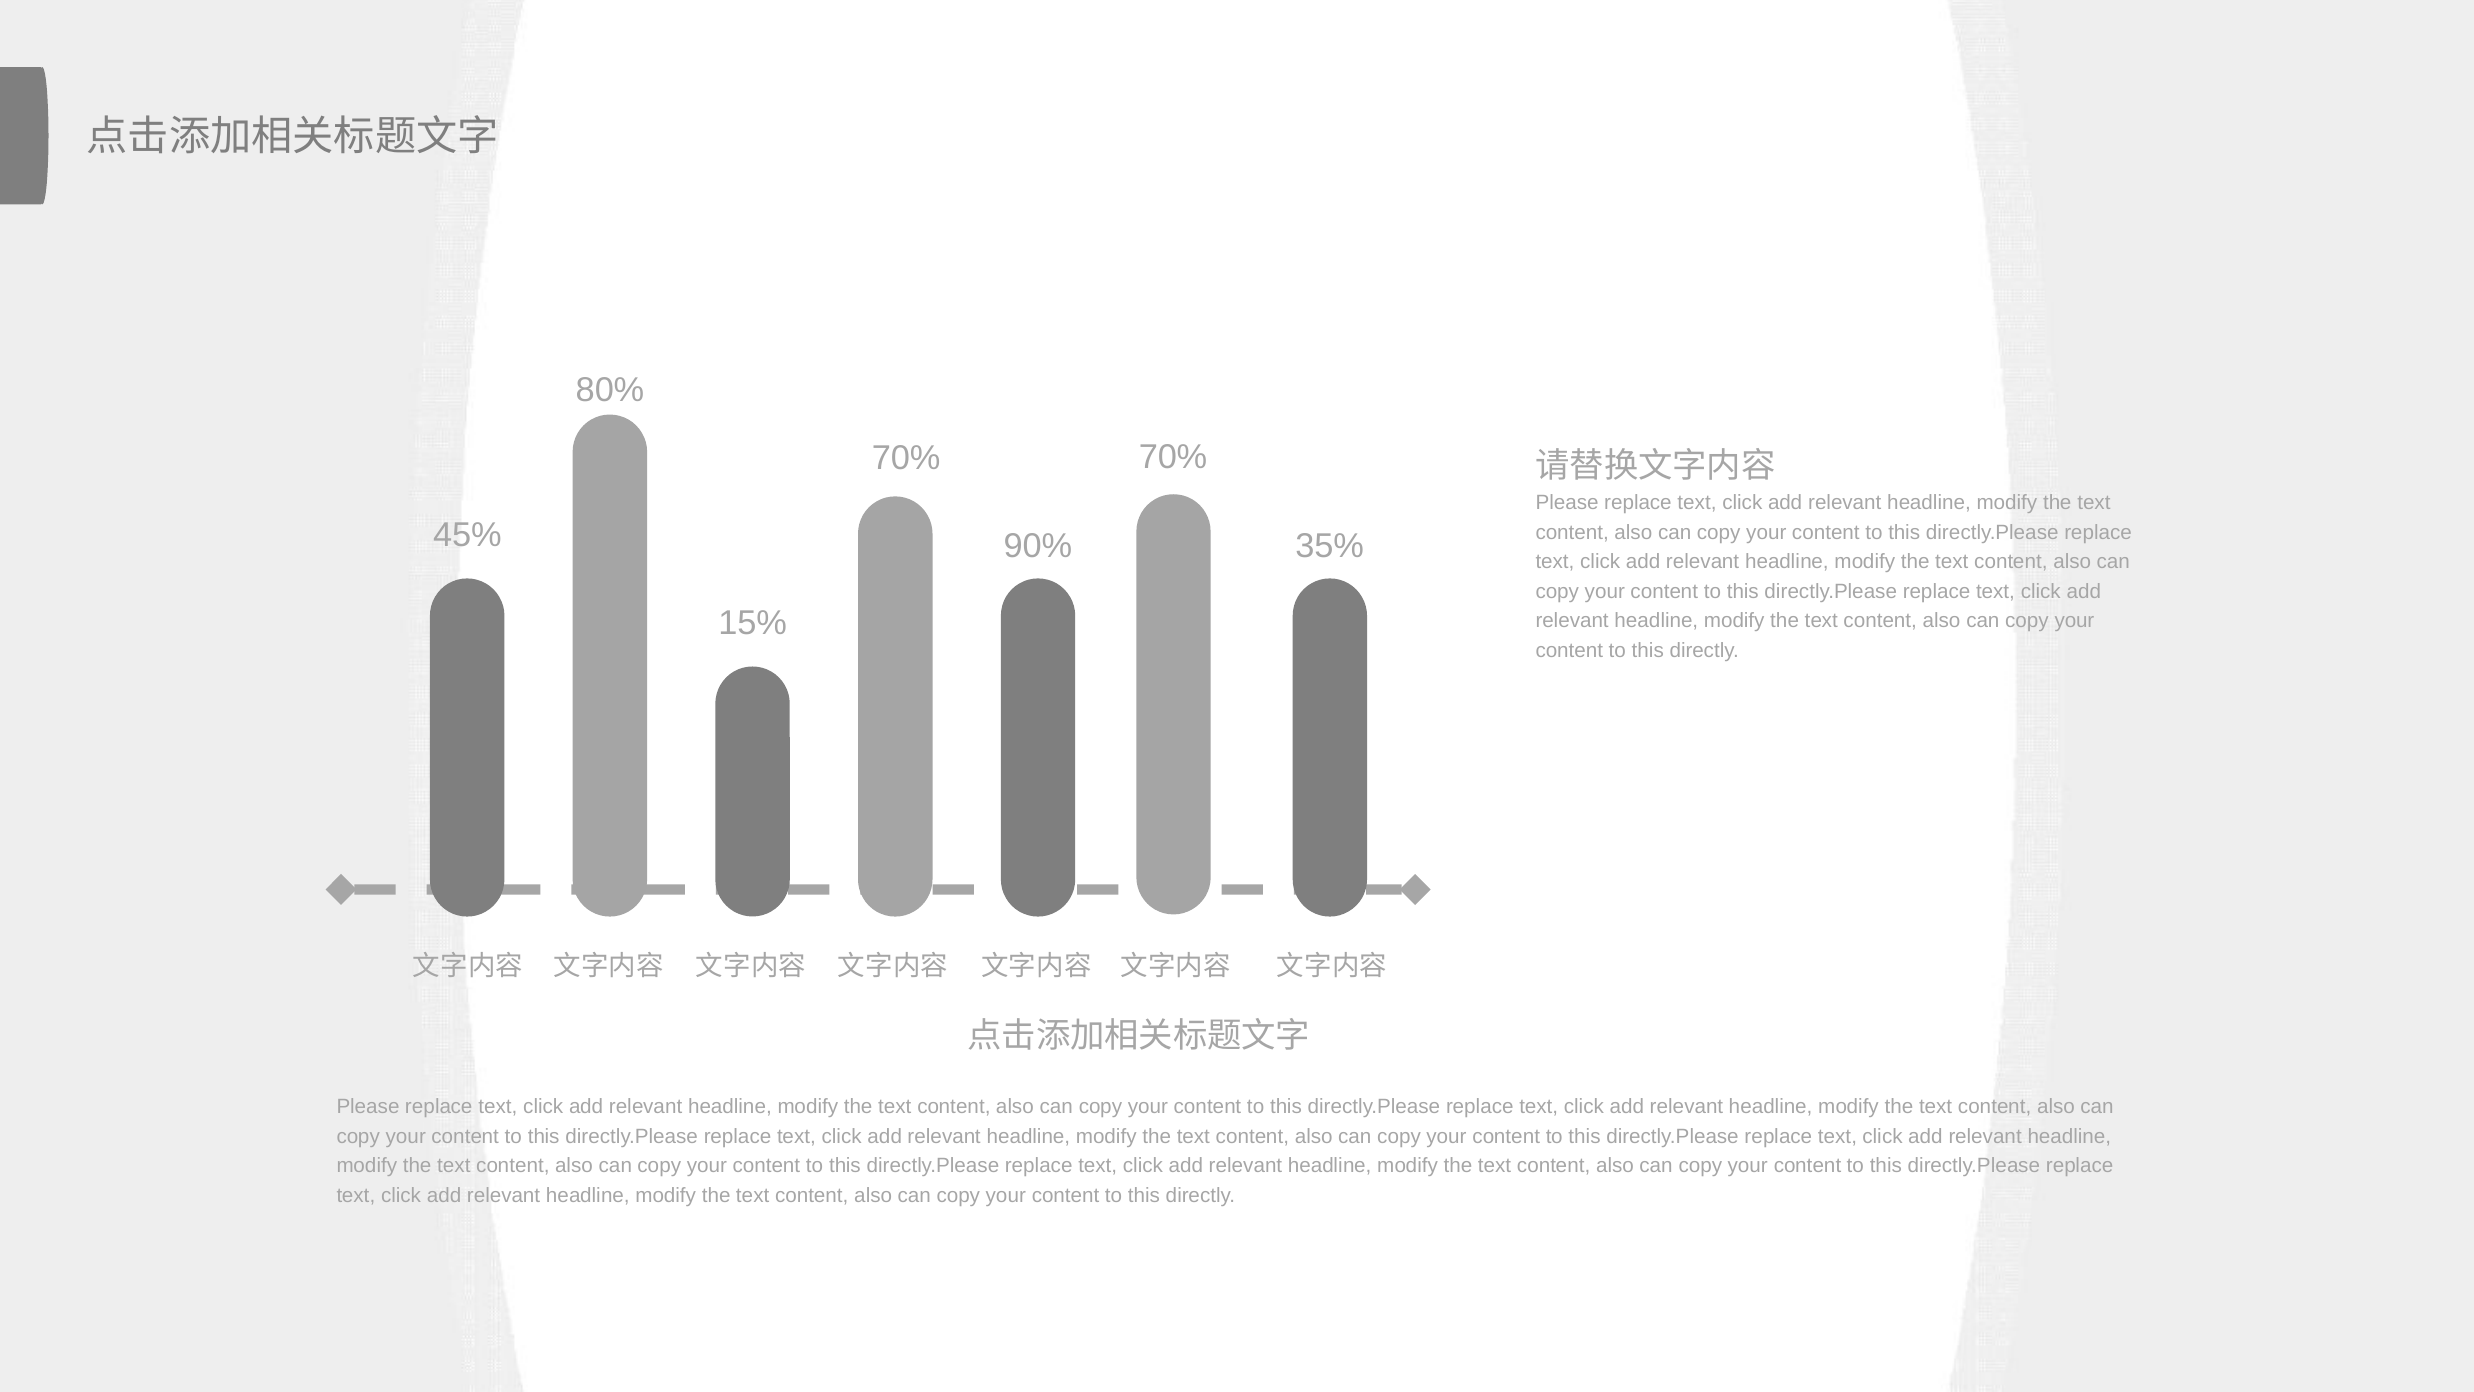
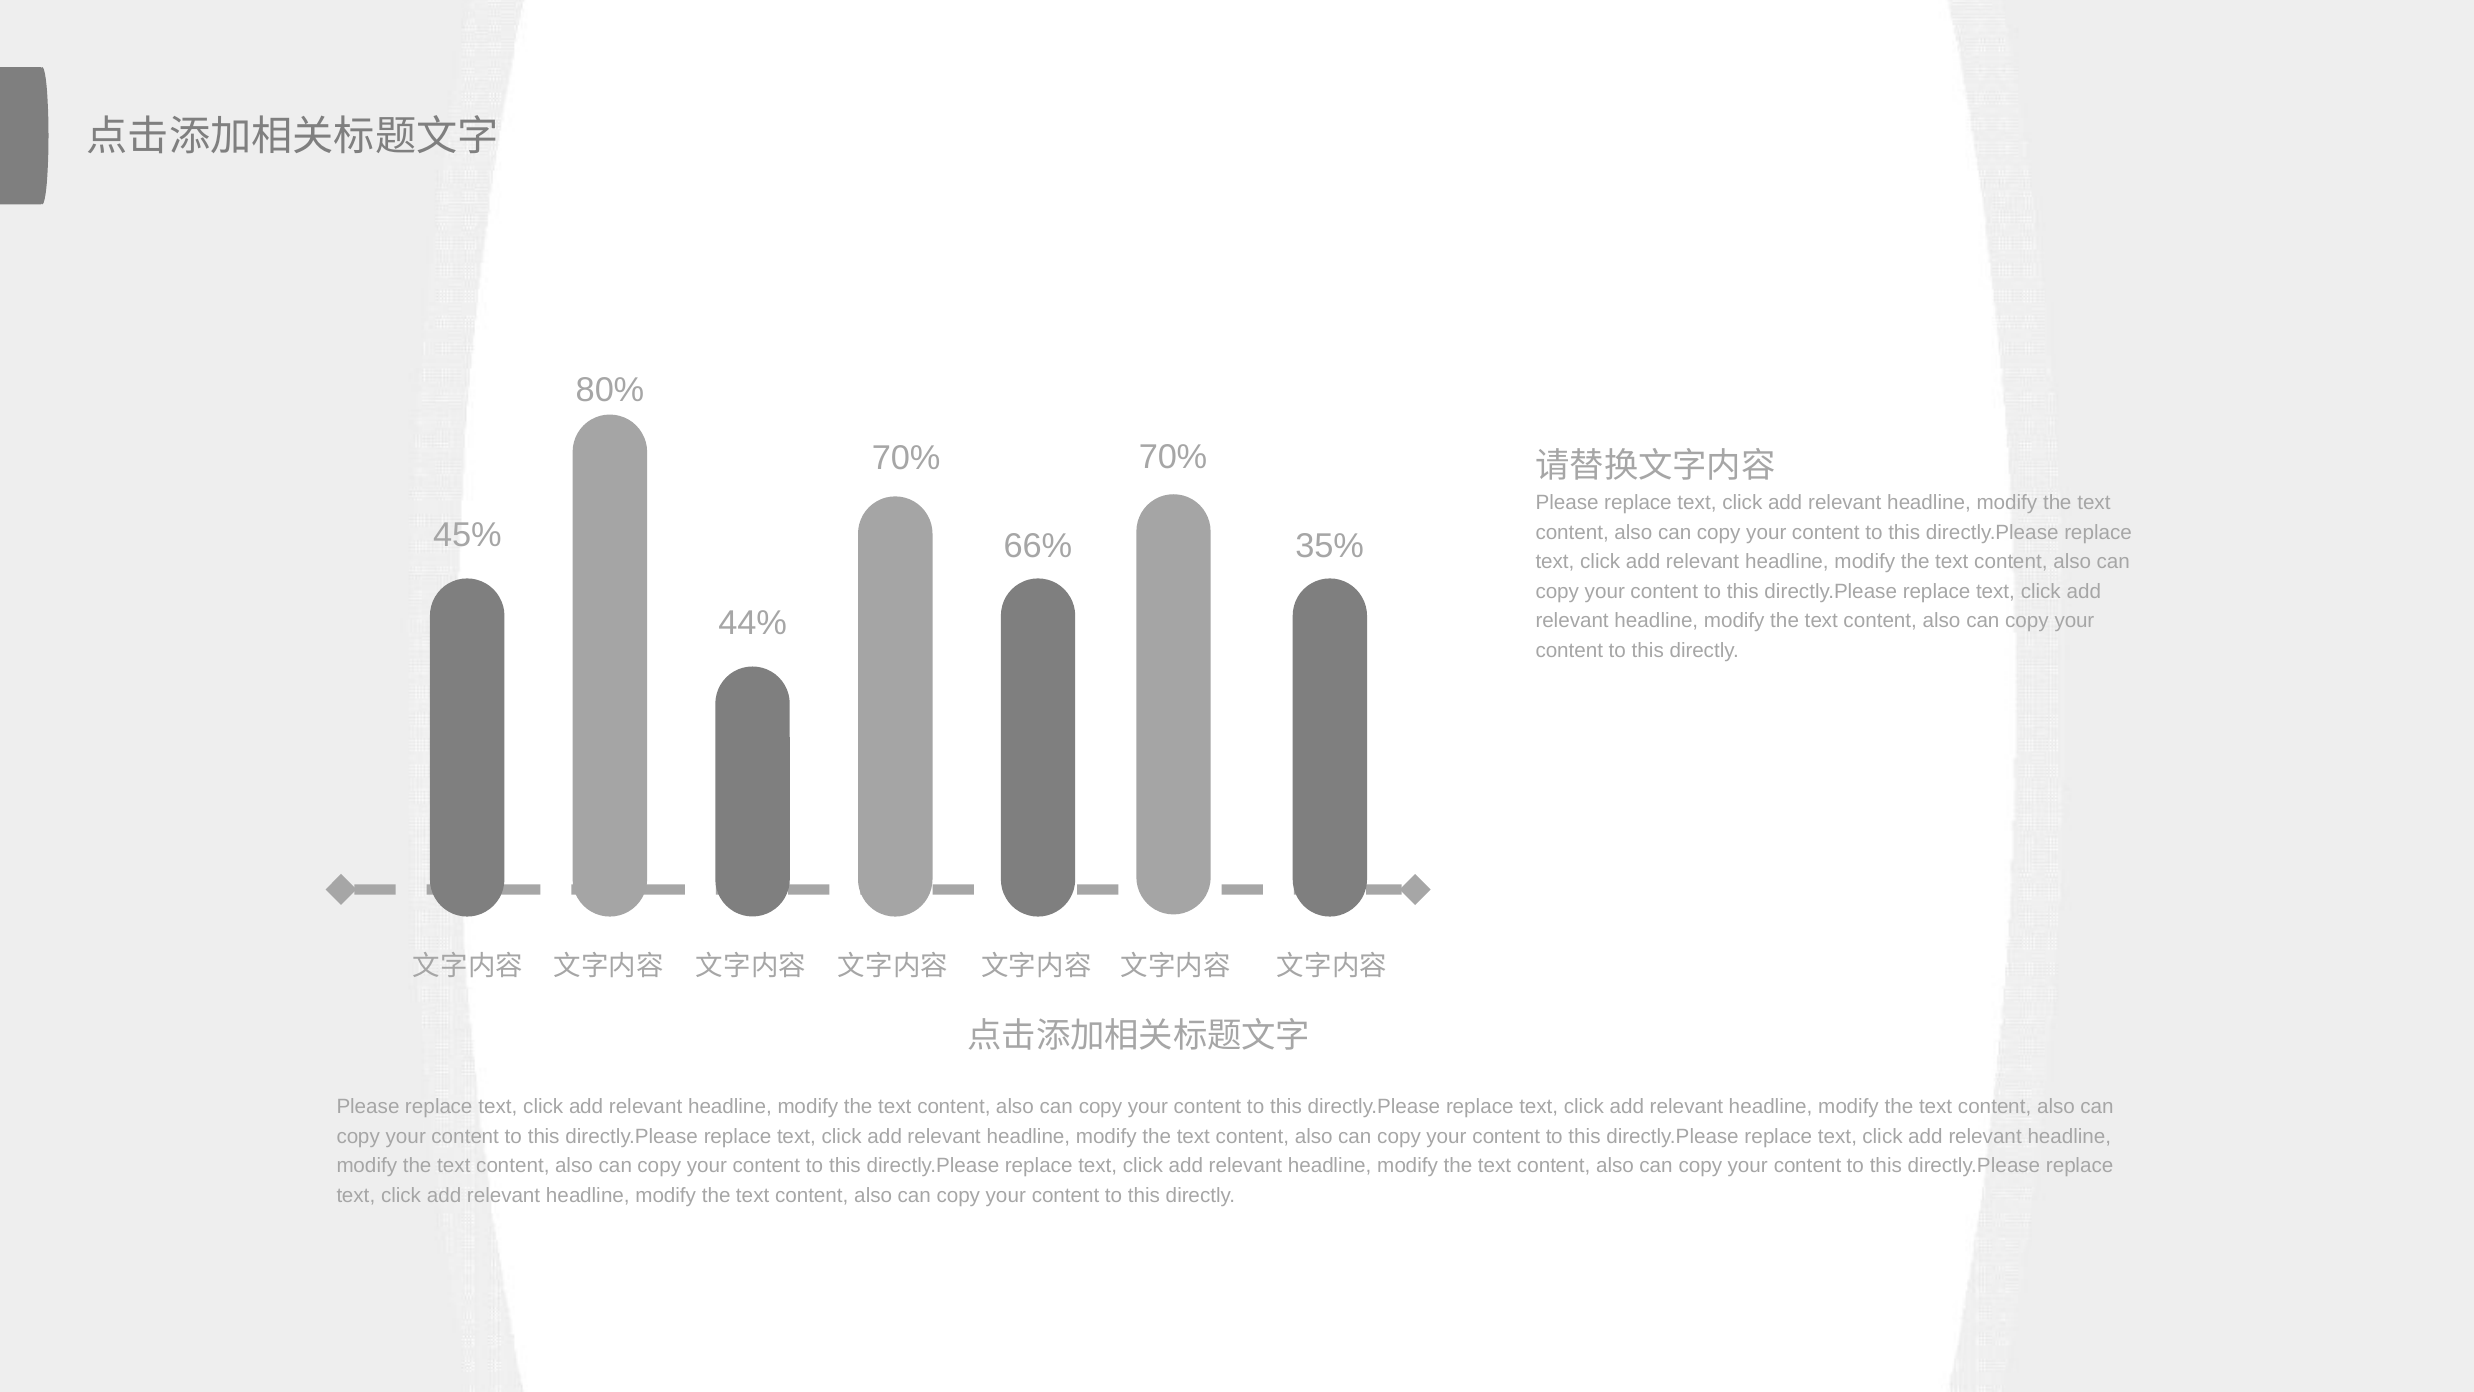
90%: 90% -> 66% (1038, 546)
15%: 15% -> 44% (753, 623)
